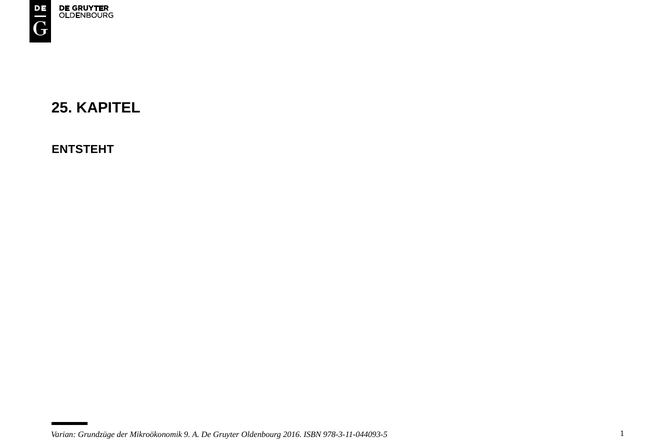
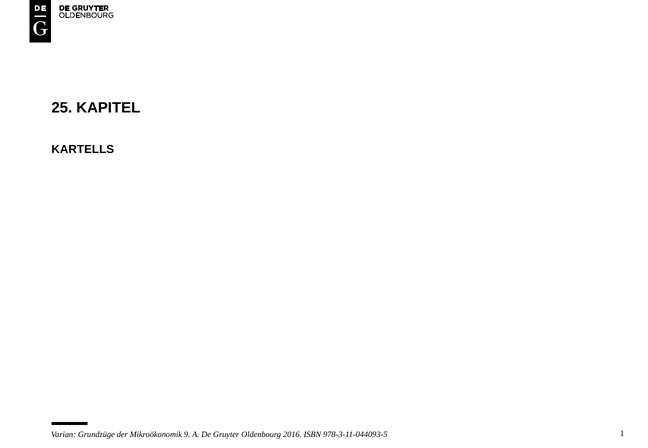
ENTSTEHT: ENTSTEHT -> KARTELLS (83, 150)
